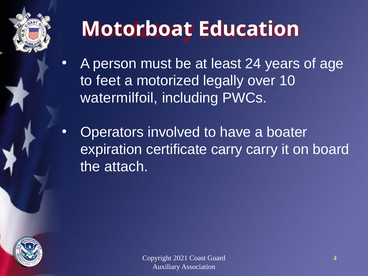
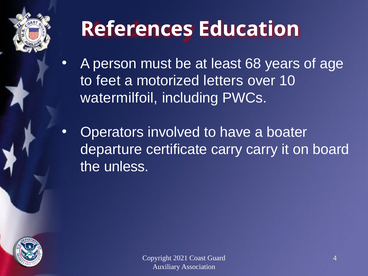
Motorboat: Motorboat -> References (137, 29)
24: 24 -> 68 (253, 64)
legally: legally -> letters (223, 81)
expiration: expiration -> departure (111, 149)
attach: attach -> unless (126, 167)
